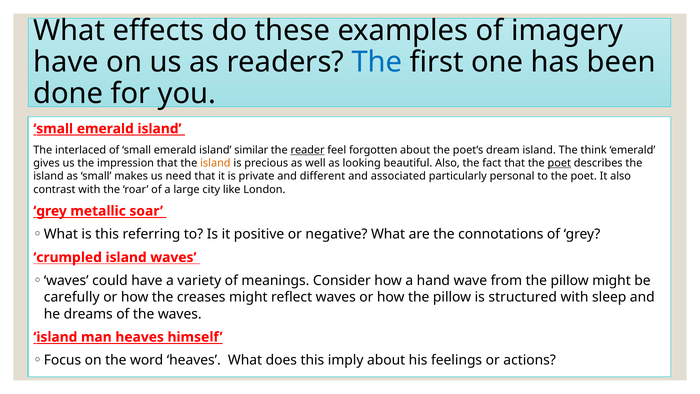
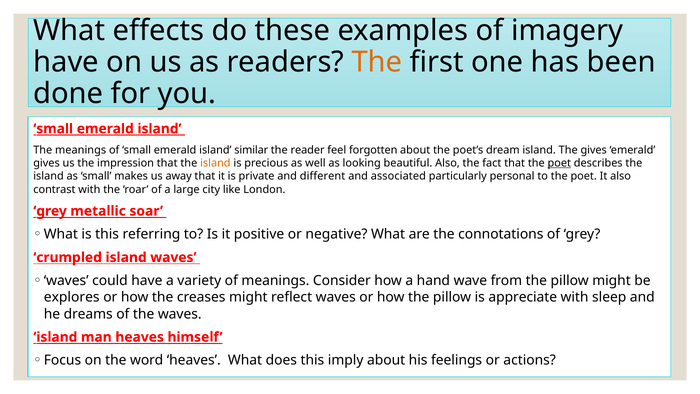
The colour: blue -> orange (377, 62)
The interlaced: interlaced -> meanings (81, 150)
reader underline: present -> none (308, 150)
The think: think -> gives (594, 150)
need: need -> away (179, 176)
carefully: carefully -> explores (72, 297)
structured: structured -> appreciate (523, 297)
